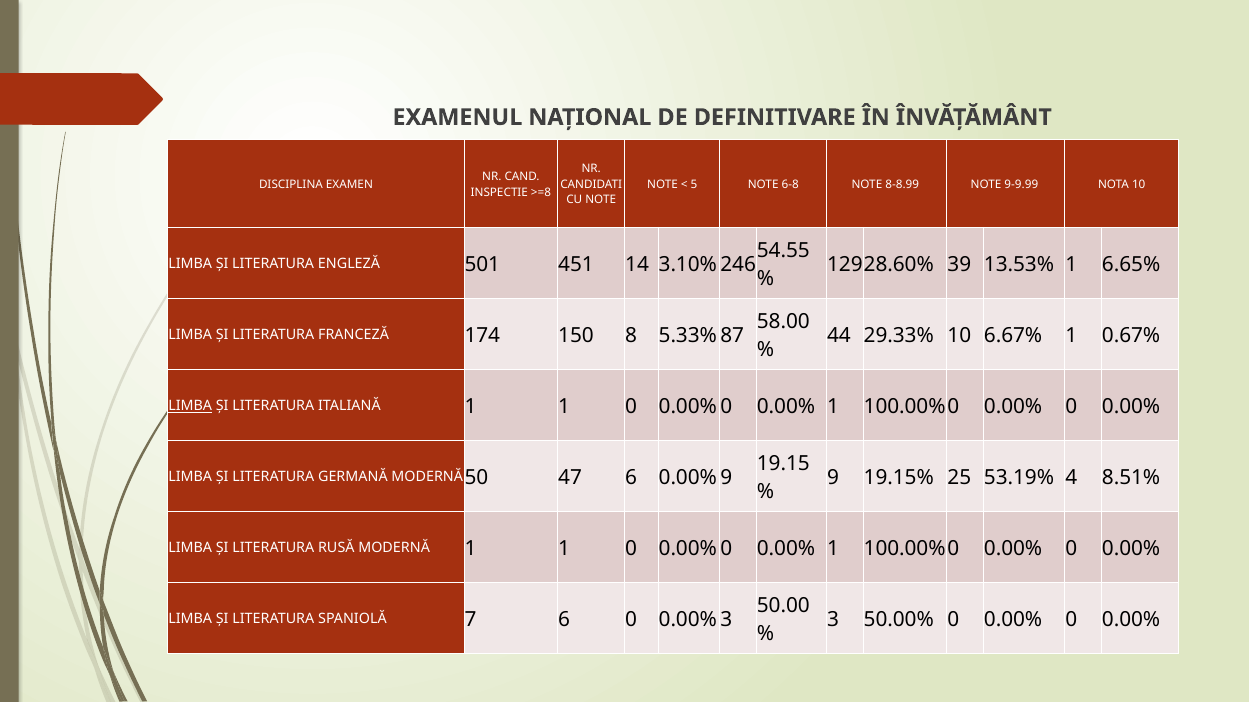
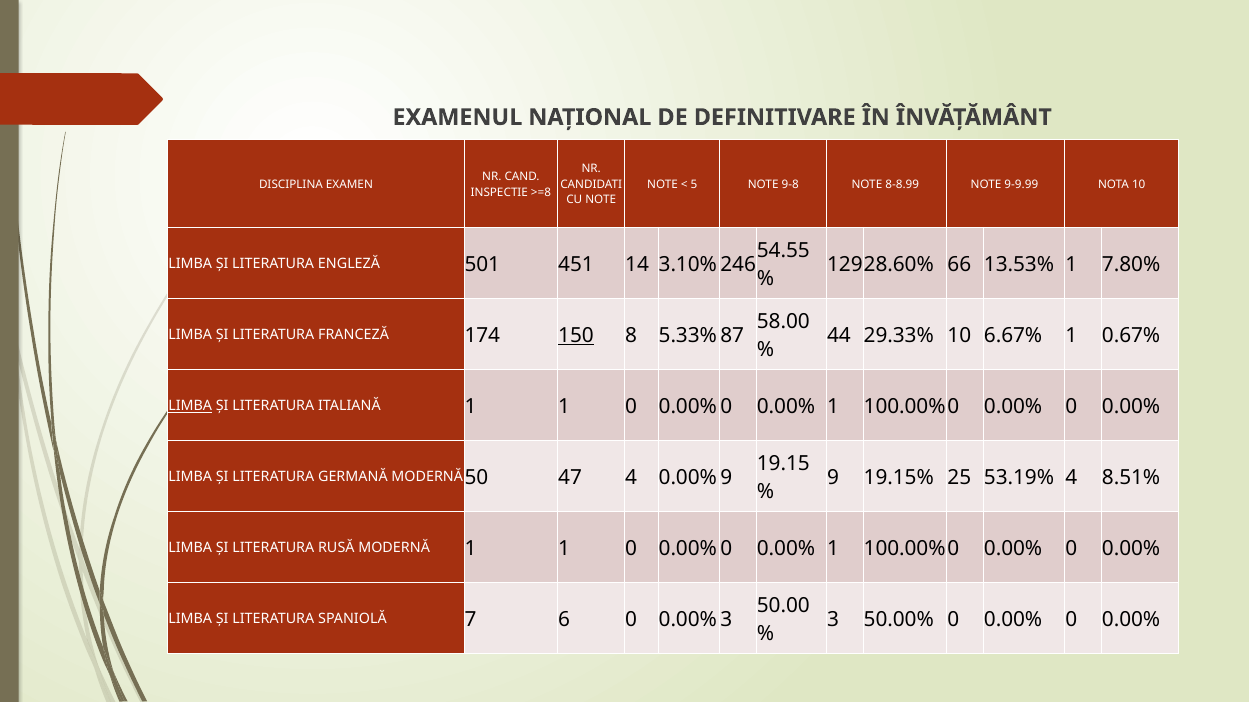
6-8: 6-8 -> 9-8 (790, 184)
39: 39 -> 66 (959, 265)
6.65%: 6.65% -> 7.80% (1131, 265)
150 underline: none -> present (576, 336)
47 6: 6 -> 4 (631, 478)
